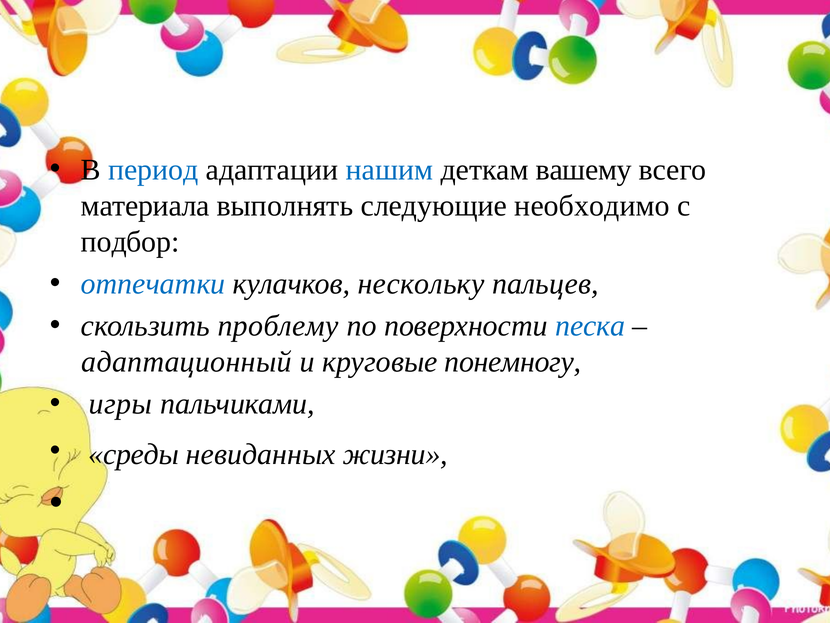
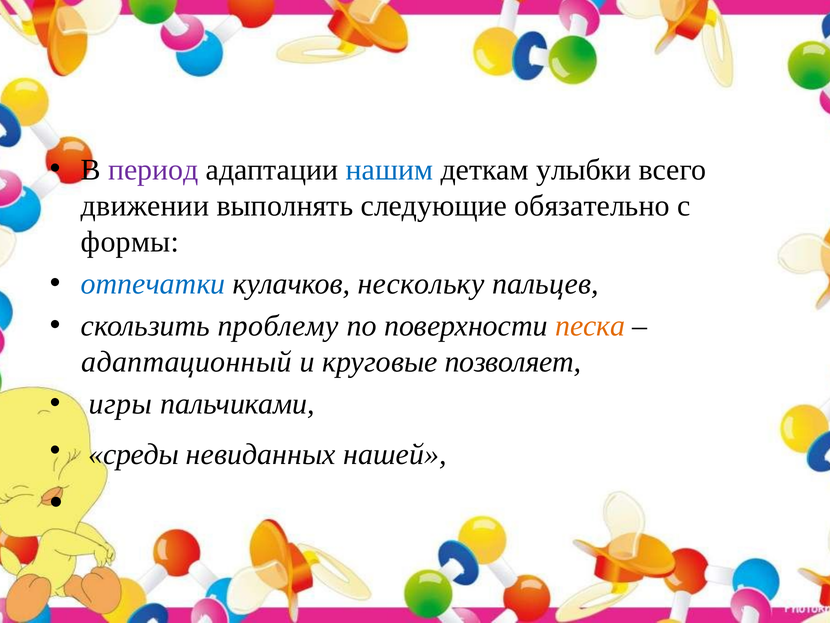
период colour: blue -> purple (153, 170)
вашему: вашему -> улыбки (584, 170)
материала: материала -> движении (145, 206)
необходимо: необходимо -> обязательно (592, 206)
подбор: подбор -> формы (130, 242)
песка colour: blue -> orange (590, 326)
понемногу: понемногу -> позволяет (513, 362)
жизни: жизни -> нашей (395, 454)
